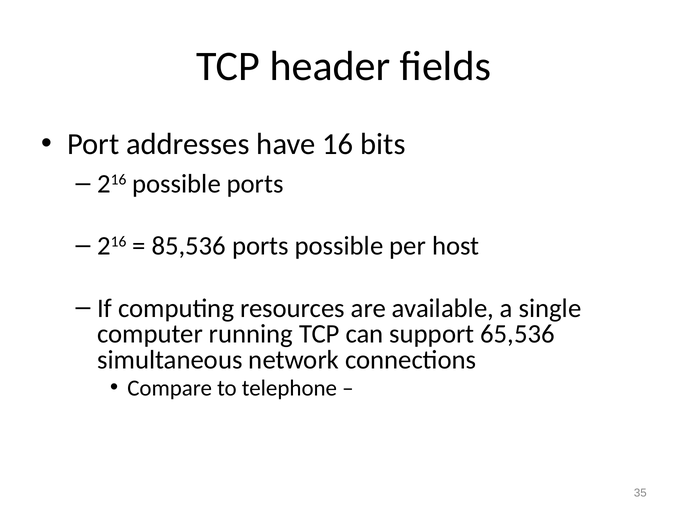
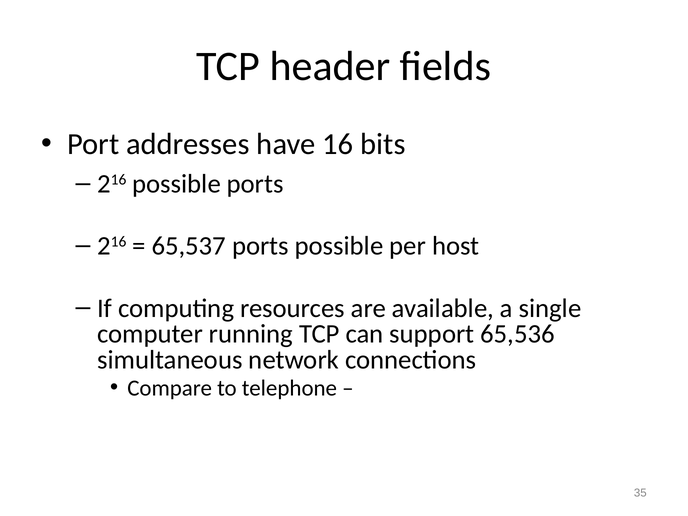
85,536: 85,536 -> 65,537 (189, 246)
